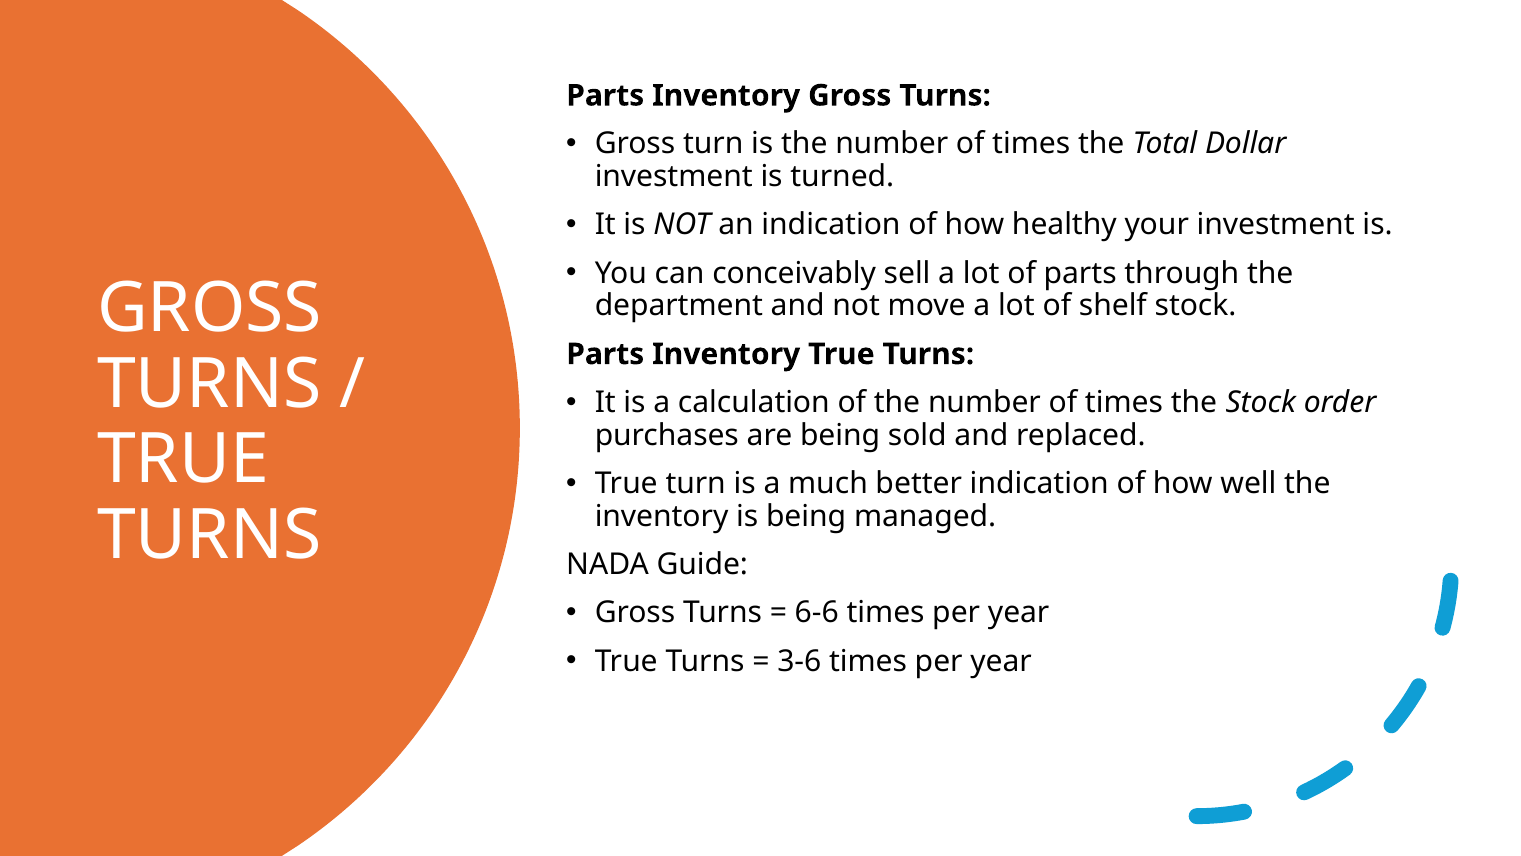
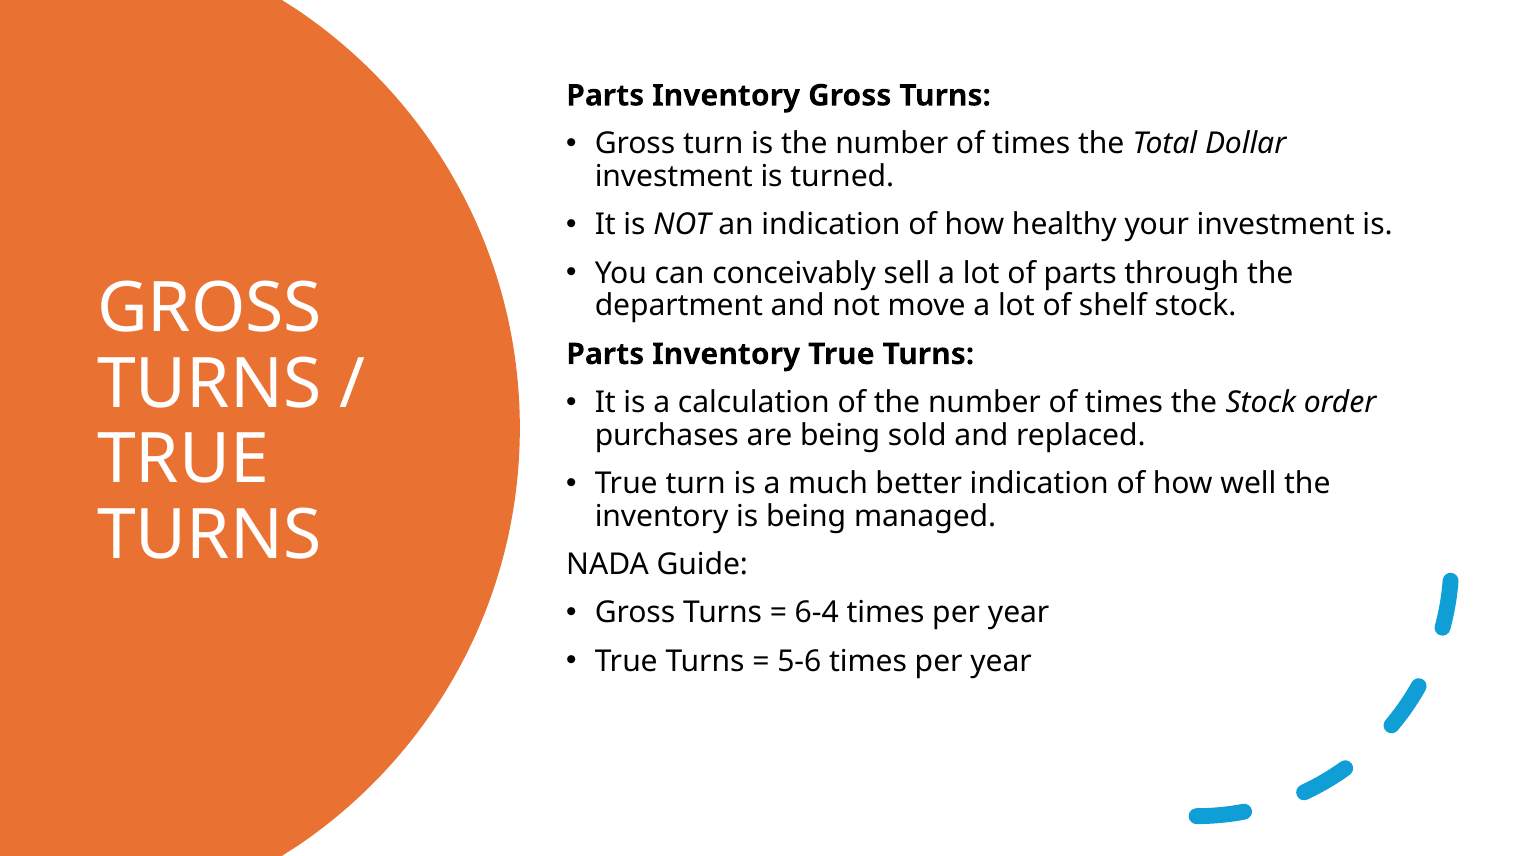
6-6: 6-6 -> 6-4 (817, 613)
3-6: 3-6 -> 5-6 (799, 661)
